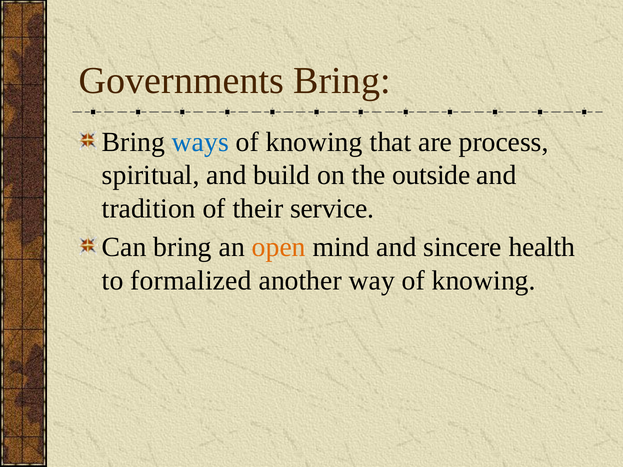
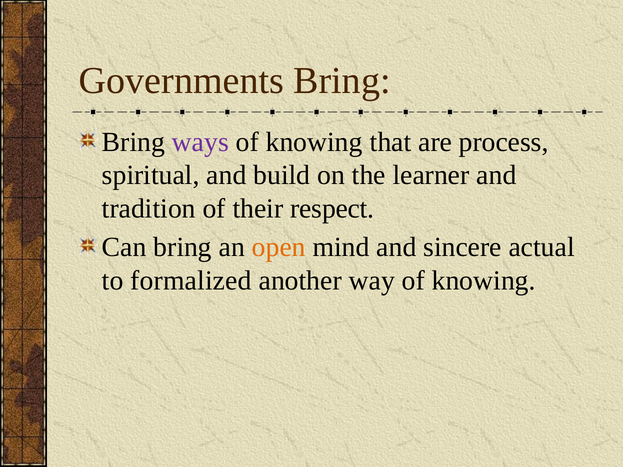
ways colour: blue -> purple (200, 142)
outside: outside -> learner (431, 175)
service: service -> respect (332, 209)
health: health -> actual (542, 247)
